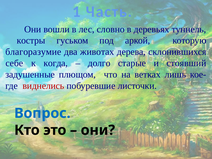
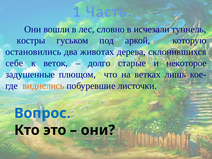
деревьях: деревьях -> исчезали (152, 29)
благоразумие: благоразумие -> остановились (33, 52)
когда: когда -> веток (56, 63)
стоявший: стоявший -> некоторое (186, 63)
виднелись colour: red -> orange (43, 86)
